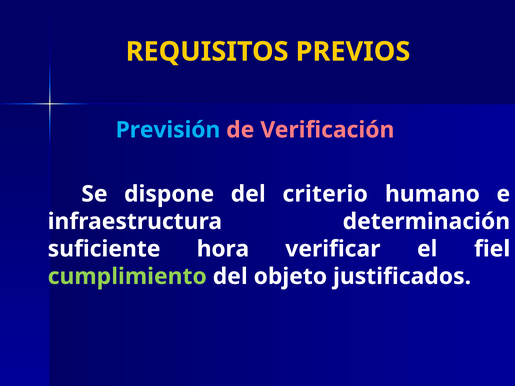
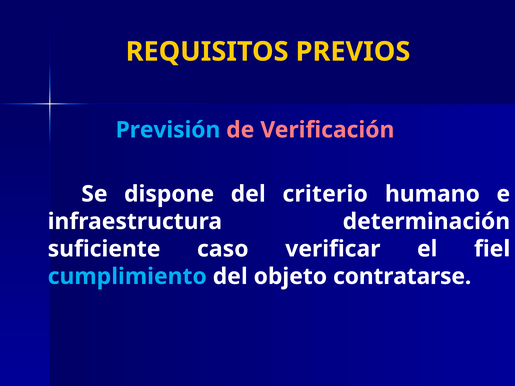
hora: hora -> caso (223, 249)
cumplimiento colour: light green -> light blue (127, 277)
justificados: justificados -> contratarse (402, 277)
